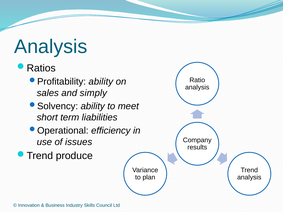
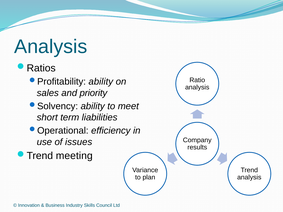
simply: simply -> priority (93, 93)
produce: produce -> meeting (74, 156)
